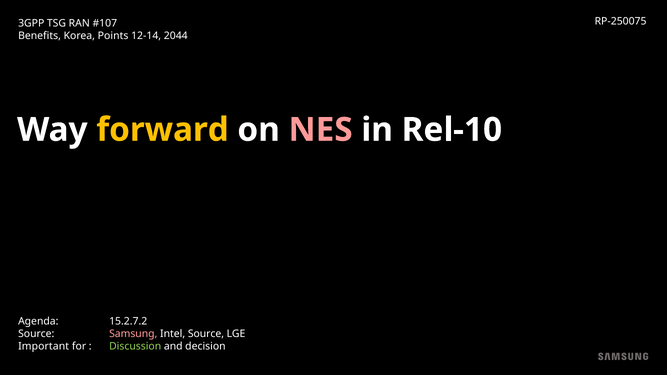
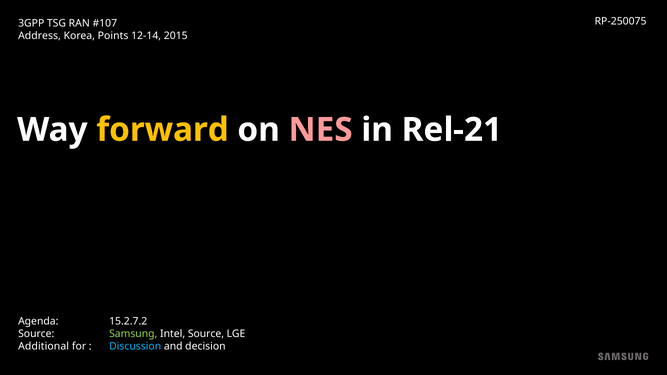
Benefits: Benefits -> Address (40, 36)
2044: 2044 -> 2015 (176, 36)
Rel-10: Rel-10 -> Rel-21 (452, 130)
Samsung colour: pink -> light green (133, 334)
Important: Important -> Additional (44, 347)
Discussion colour: light green -> light blue (135, 347)
